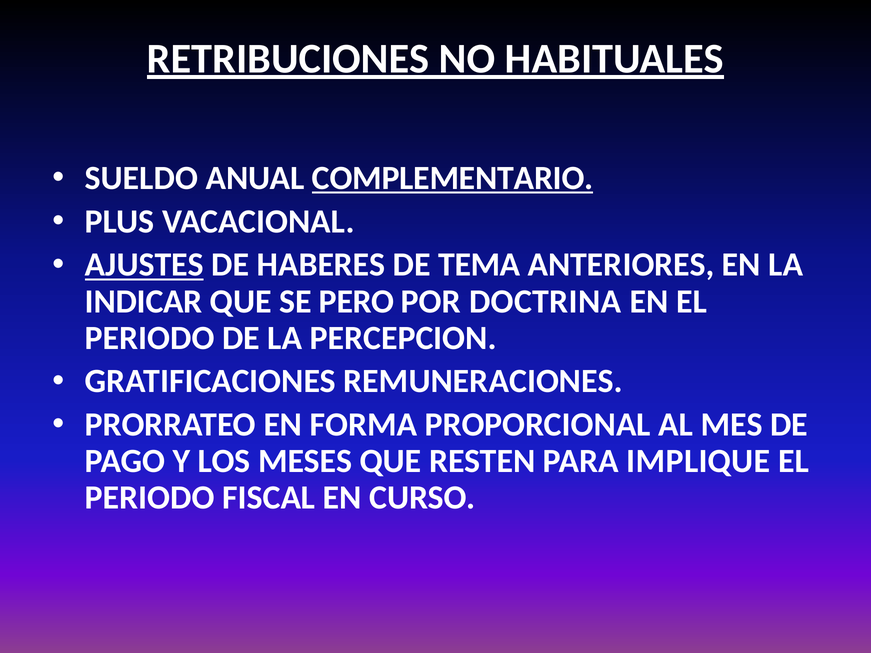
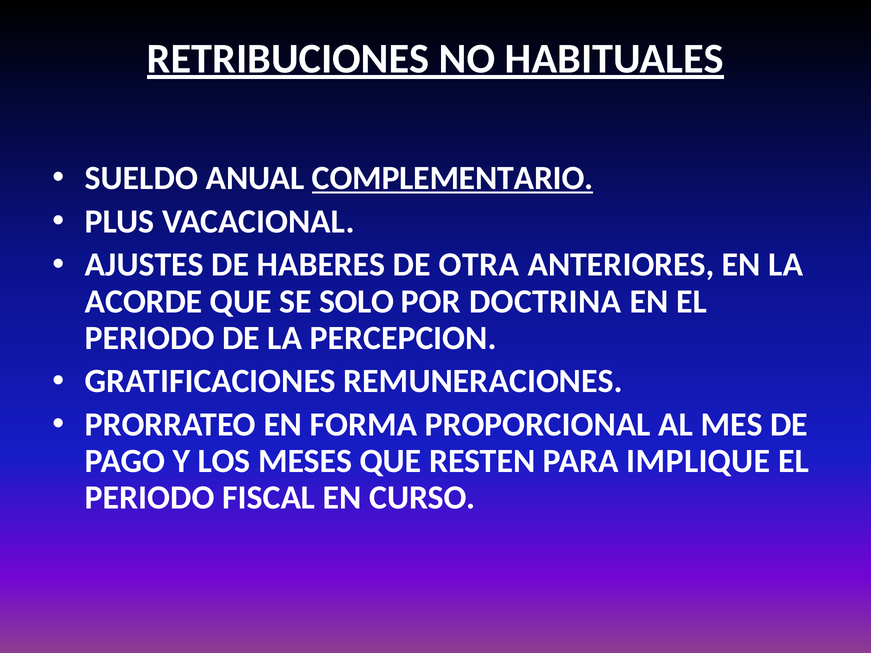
AJUSTES underline: present -> none (144, 265)
TEMA: TEMA -> OTRA (479, 265)
INDICAR: INDICAR -> ACORDE (144, 301)
PERO: PERO -> SOLO (357, 301)
